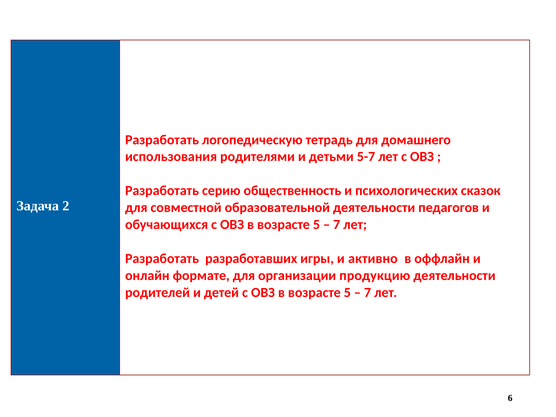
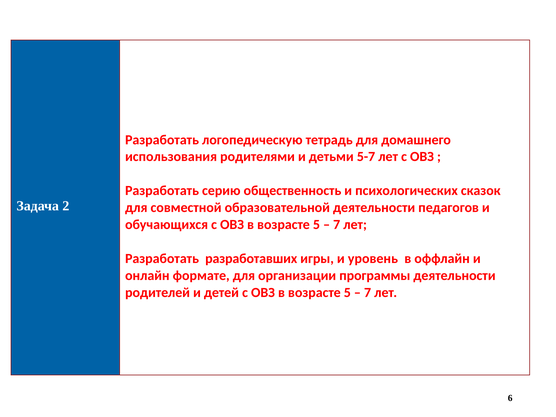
активно: активно -> уровень (373, 259)
продукцию: продукцию -> программы (375, 275)
